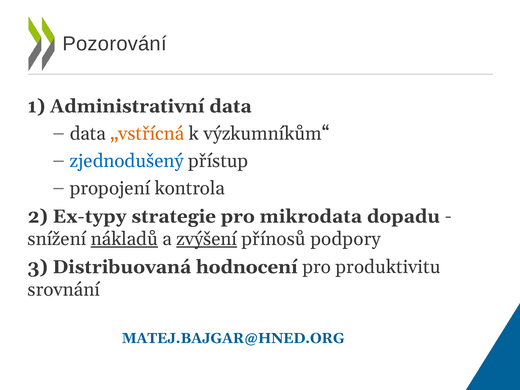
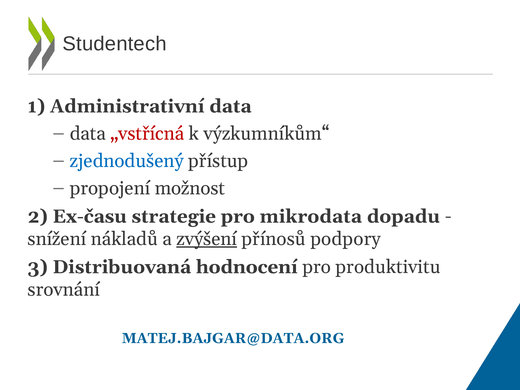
Pozorování: Pozorování -> Studentech (115, 44)
„vstřícná colour: orange -> red (147, 134)
kontrola: kontrola -> možnost (190, 188)
Ex-typy: Ex-typy -> Ex-času (90, 216)
nákladů underline: present -> none (124, 239)
MATEJ.BAJGAR@HNED.ORG: MATEJ.BAJGAR@HNED.ORG -> MATEJ.BAJGAR@DATA.ORG (233, 338)
